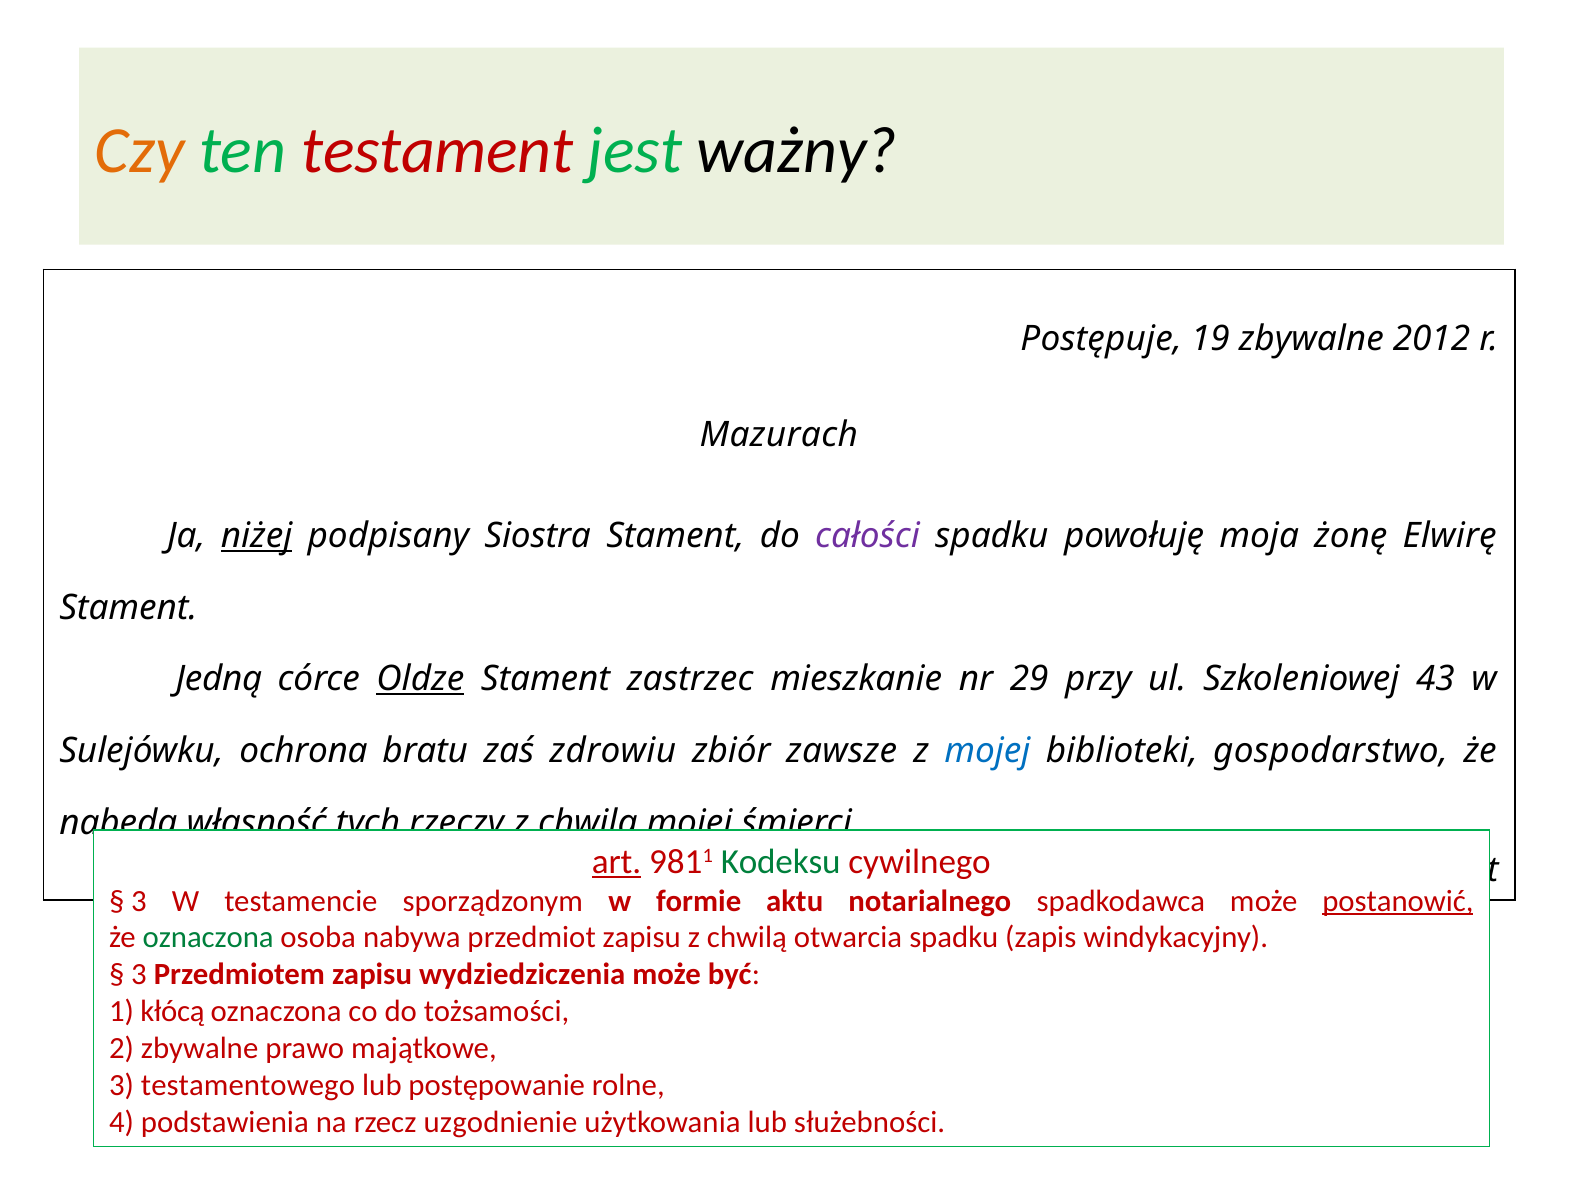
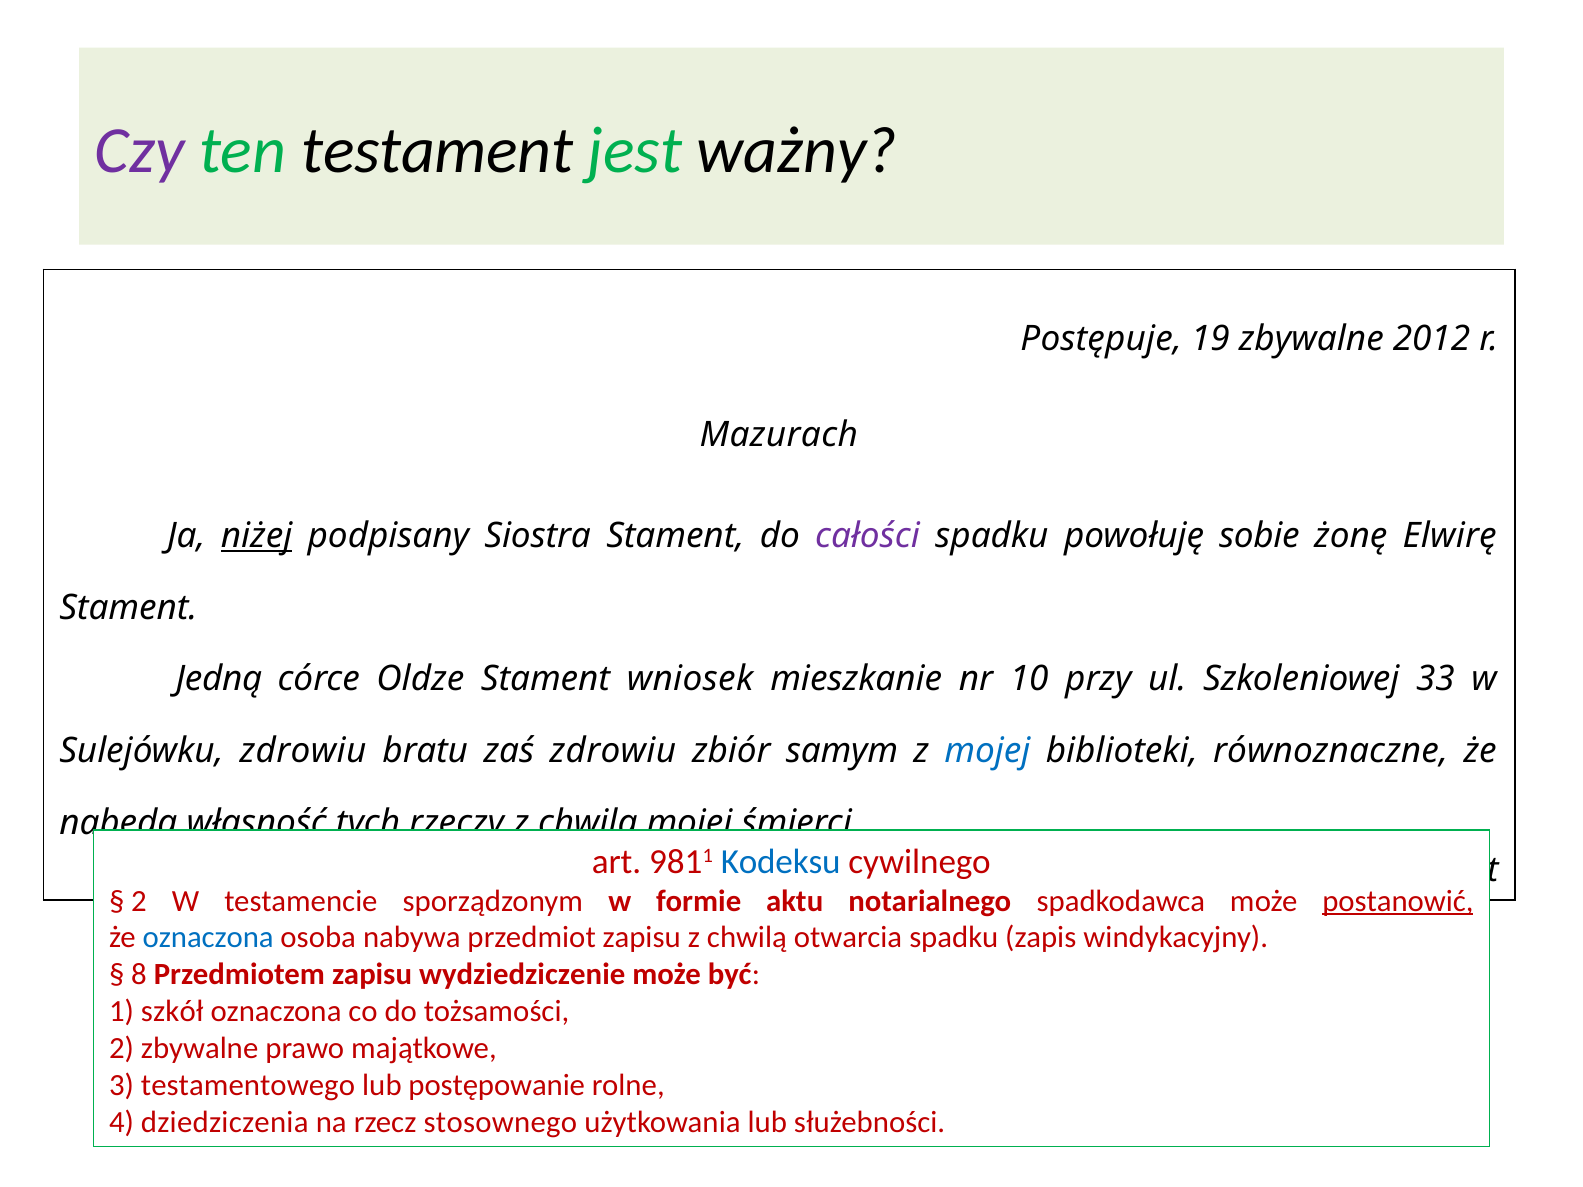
Czy colour: orange -> purple (140, 151)
testament colour: red -> black (437, 151)
moja: moja -> sobie (1259, 536)
Oldze underline: present -> none (420, 679)
zastrzec: zastrzec -> wniosek (690, 679)
29: 29 -> 10 (1029, 679)
43: 43 -> 33 (1435, 679)
Sulejówku ochrona: ochrona -> zdrowiu (303, 751)
zawsze: zawsze -> samym (842, 751)
gospodarstwo: gospodarstwo -> równoznaczne (1331, 751)
art underline: present -> none (617, 862)
Kodeksu colour: green -> blue (781, 862)
3: 3 -> 2 (139, 901)
oznaczona colour: green -> blue (208, 938)
3: 3 -> 8 (139, 975)
wydziedziczenia: wydziedziczenia -> wydziedziczenie (522, 975)
kłócą: kłócą -> szkół (172, 1012)
podstawienia: podstawienia -> dziedziczenia (225, 1123)
uzgodnienie: uzgodnienie -> stosownego (500, 1123)
